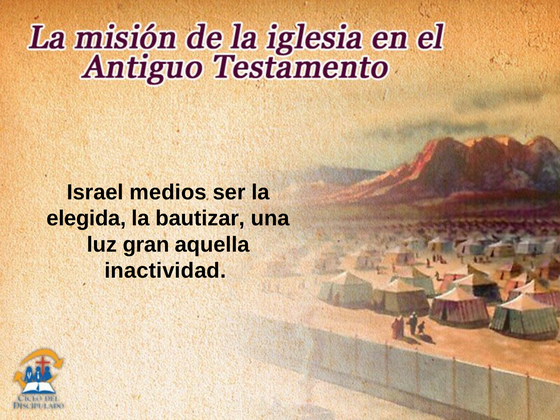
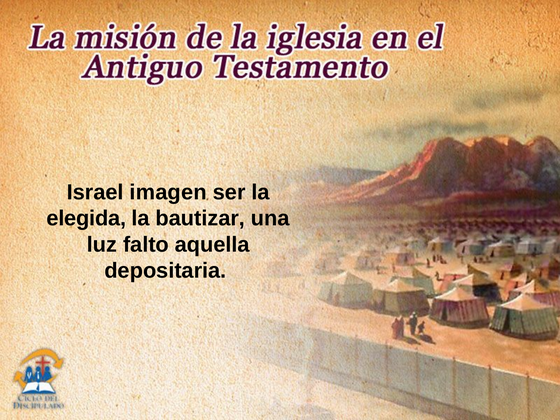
medios: medios -> imagen (168, 192)
gran: gran -> falto (146, 245)
inactividad: inactividad -> depositaria (165, 271)
